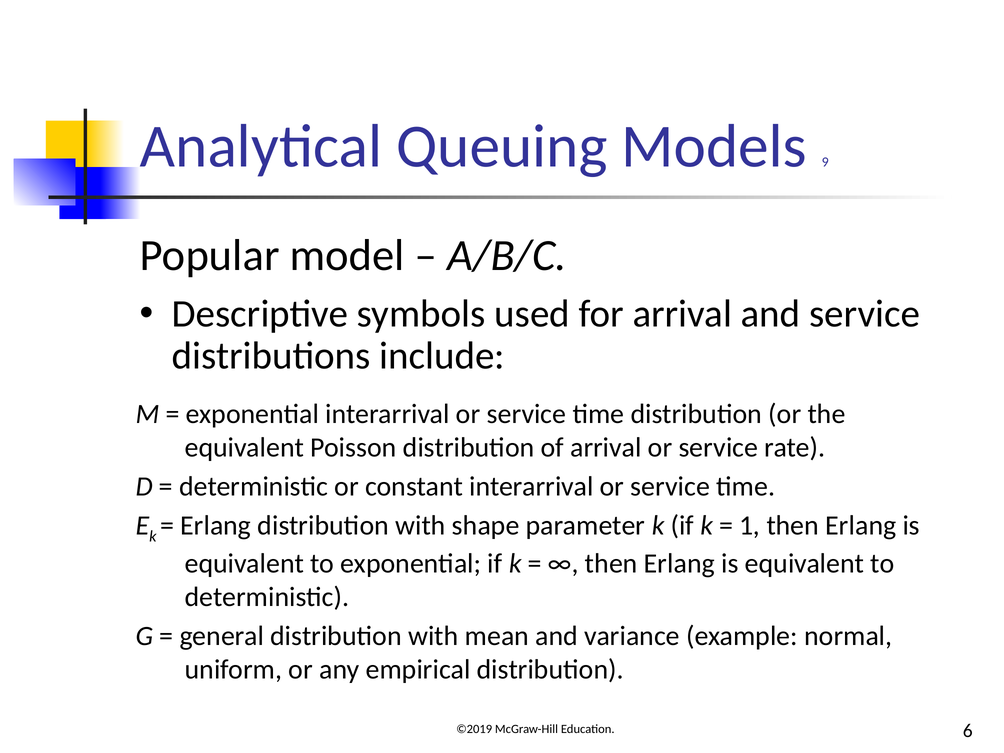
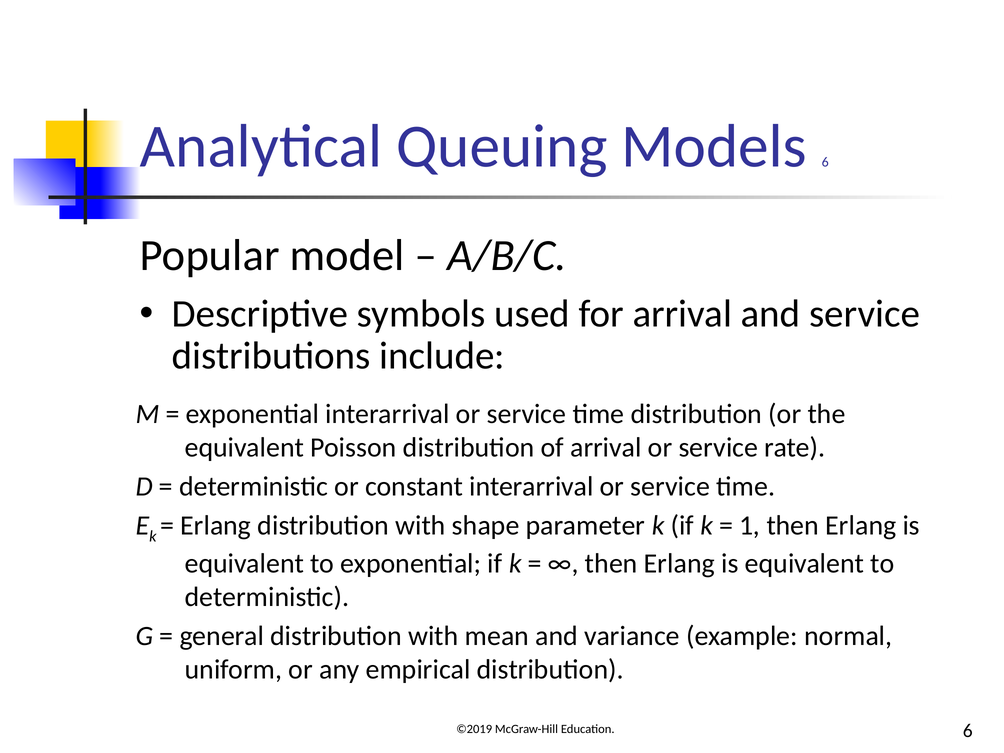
Models 9: 9 -> 6 (825, 162)
